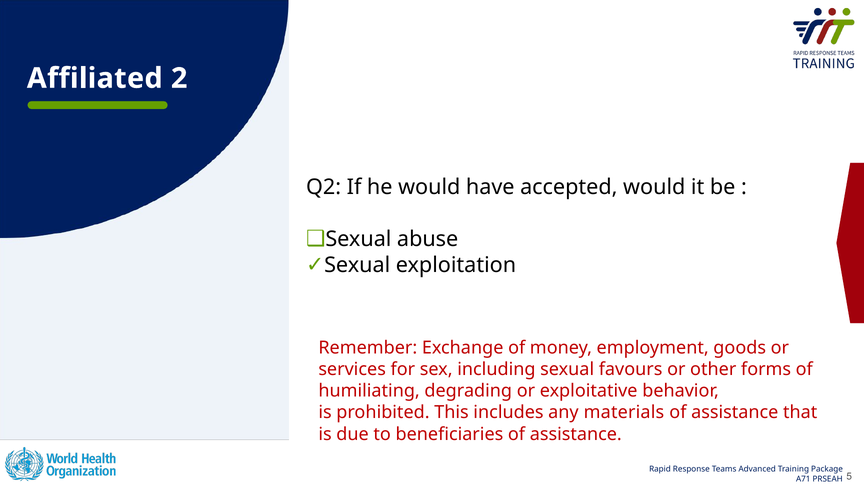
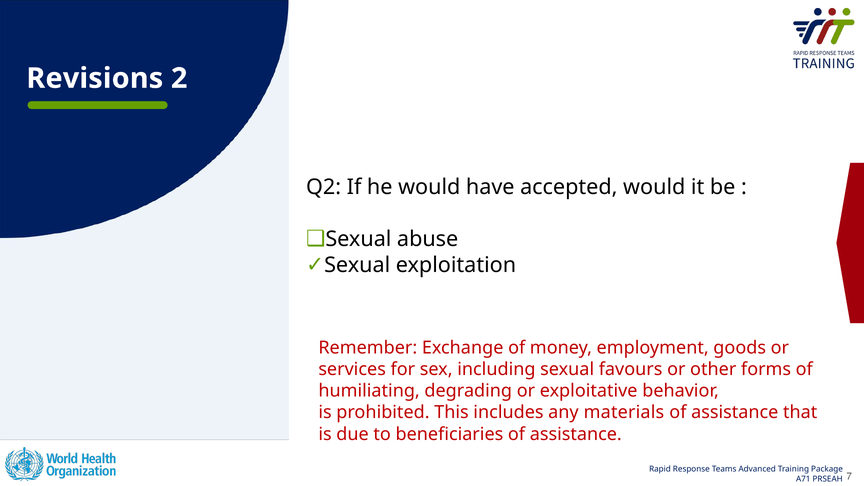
Affiliated: Affiliated -> Revisions (95, 78)
5: 5 -> 7 (849, 477)
